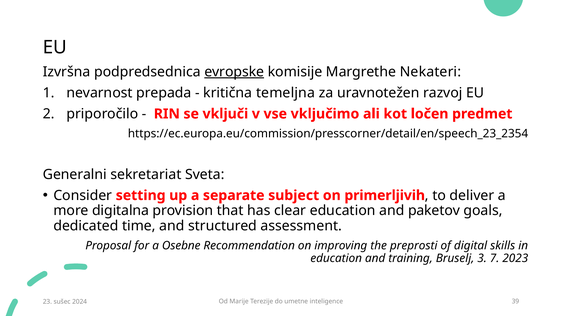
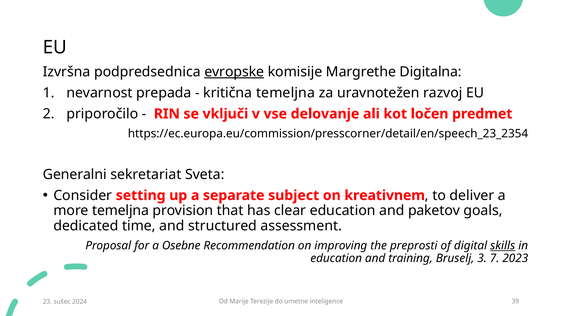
Nekateri: Nekateri -> Digitalna (431, 72)
vključimo: vključimo -> delovanje (325, 114)
primerljivih: primerljivih -> kreativnem (385, 195)
more digitalna: digitalna -> temeljna (121, 211)
skills underline: none -> present (503, 246)
